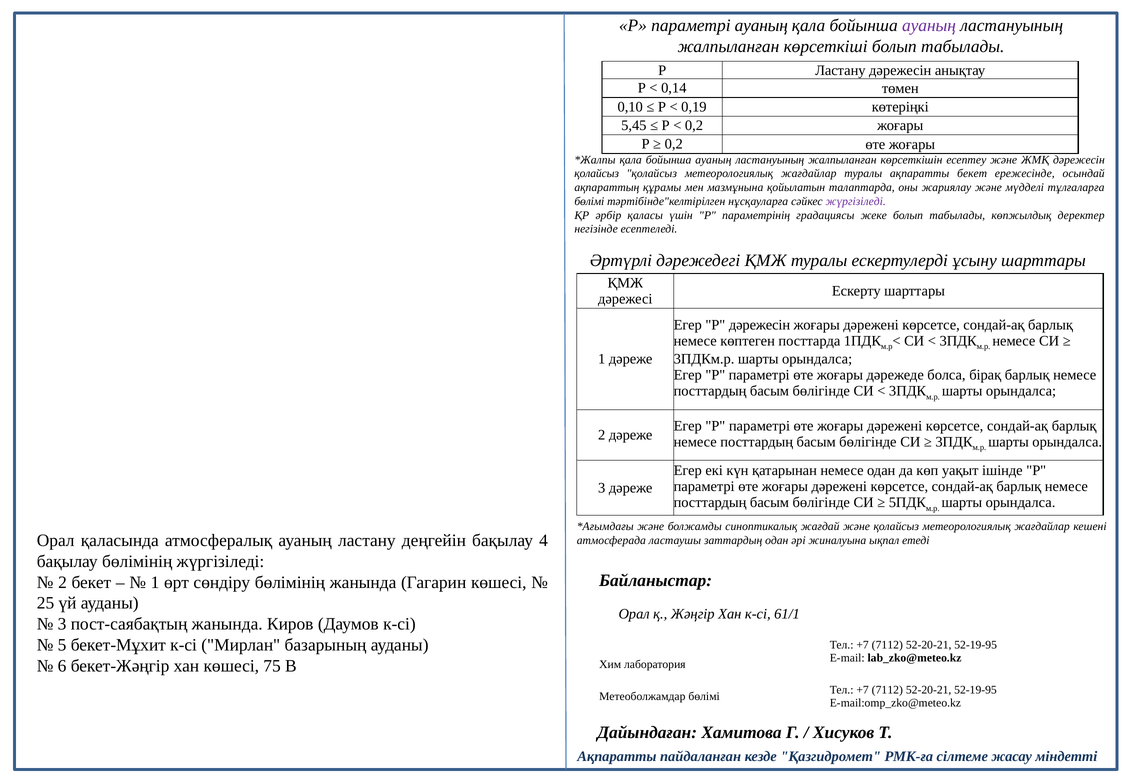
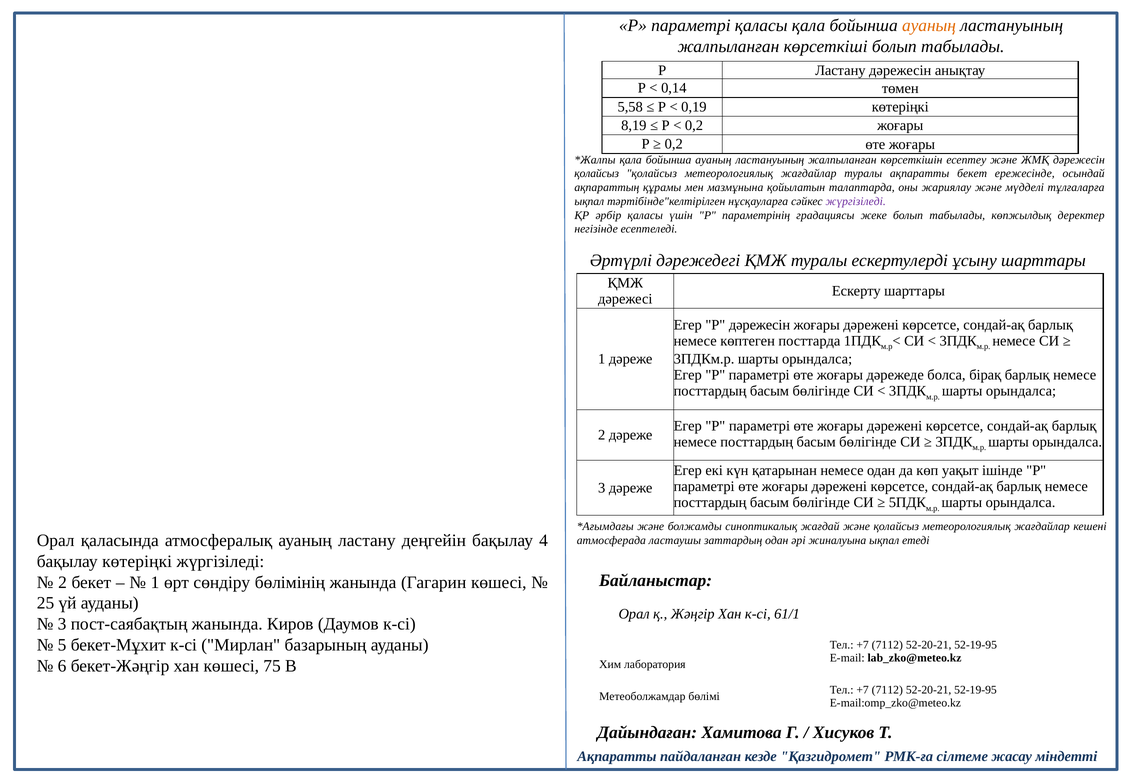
параметрі ауаның: ауаның -> қаласы (761, 25)
ауаның colour: purple -> orange (929, 25)
0,10: 0,10 -> 5,58 (630, 107)
5,45: 5,45 -> 8,19 (634, 125)
бөлімі: бөлімі -> ықпал (589, 202)
бақылау бөлімінің: бөлімінің -> көтеріңкі (137, 562)
